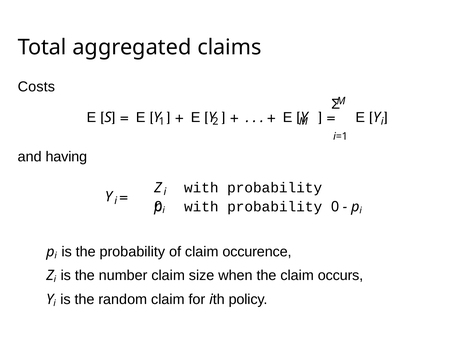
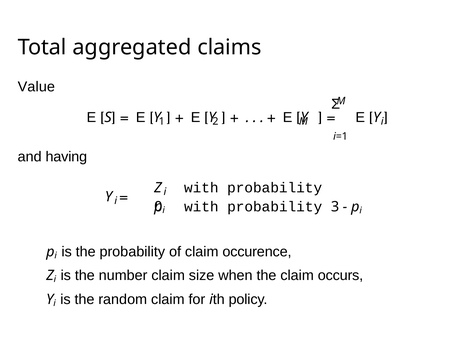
Costs: Costs -> Value (36, 87)
probability 0: 0 -> 3 (335, 207)
